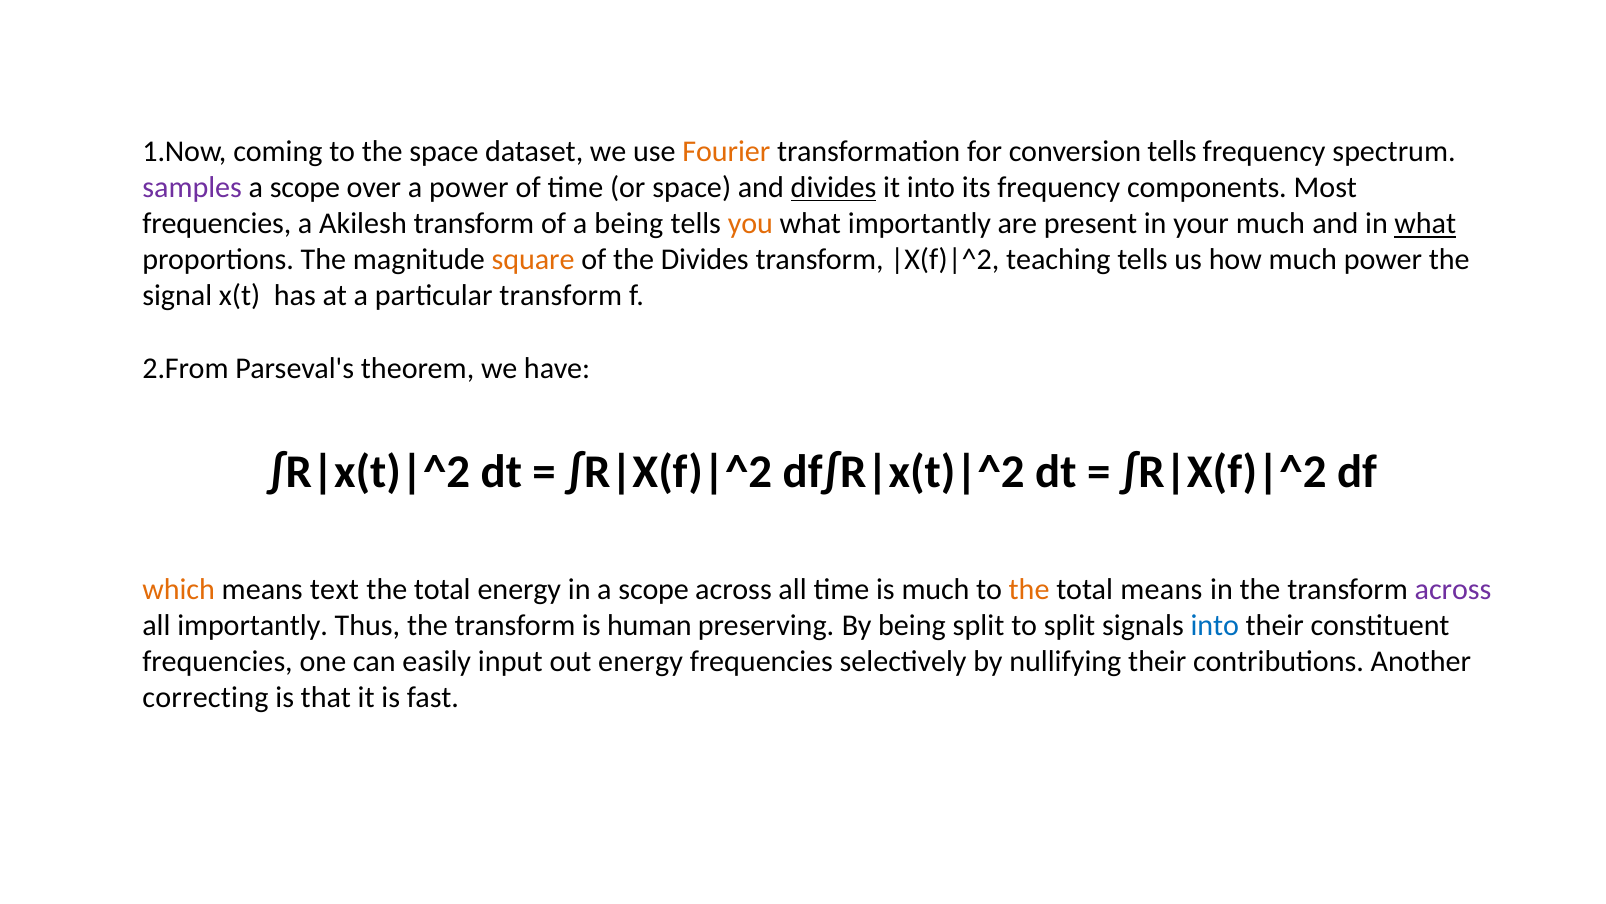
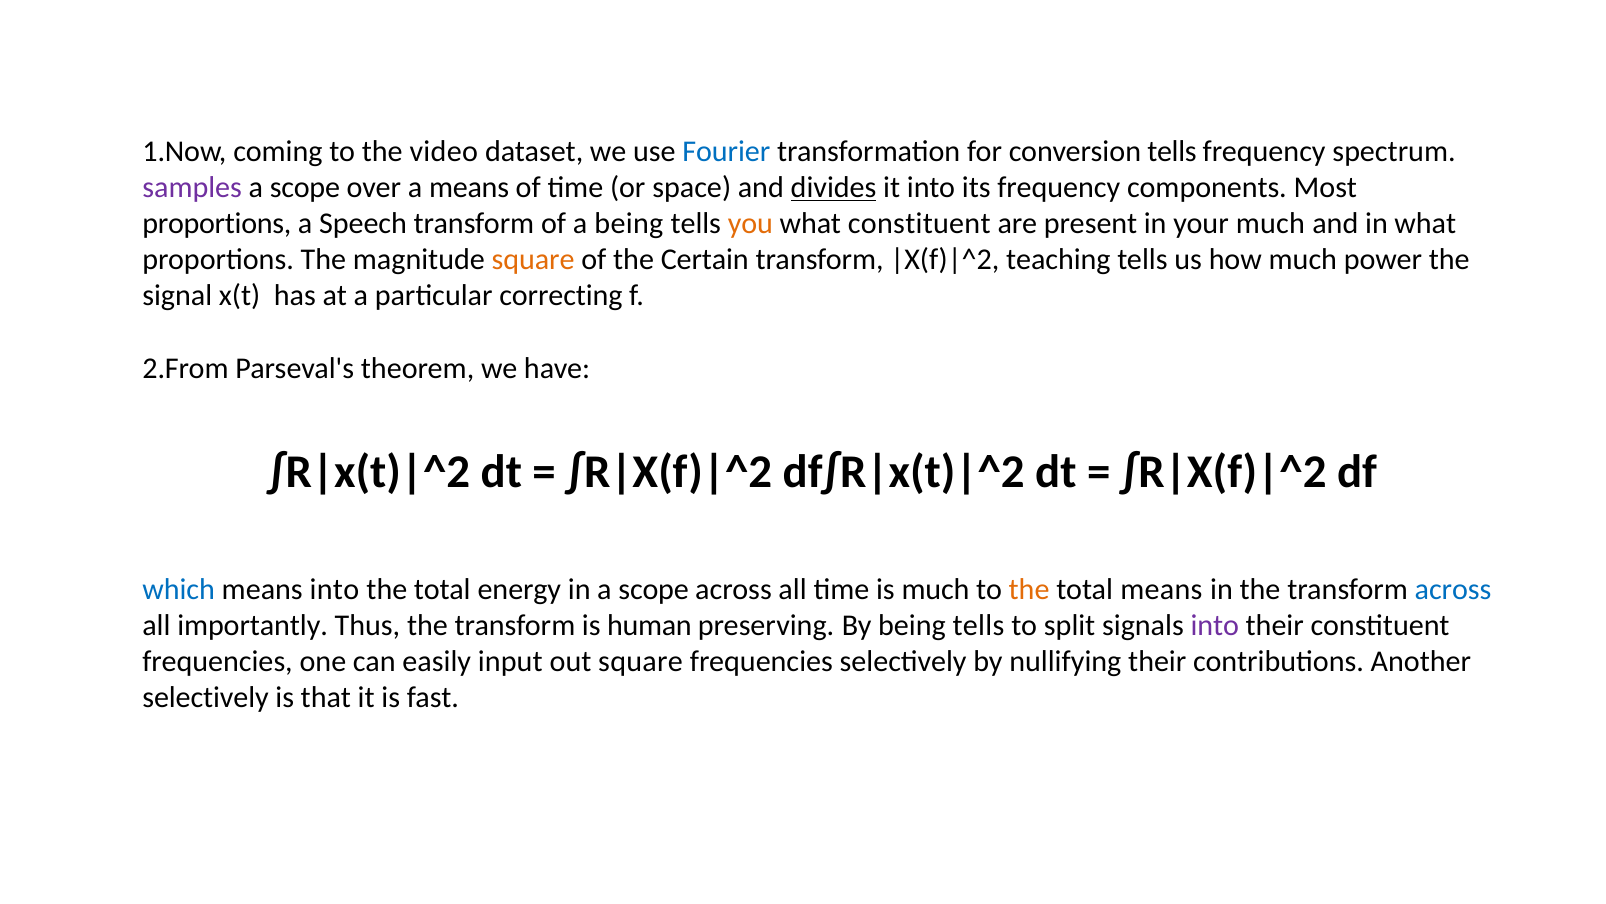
the space: space -> video (444, 151)
Fourier colour: orange -> blue (726, 151)
a power: power -> means (469, 187)
frequencies: frequencies -> proportions (217, 224)
Akilesh: Akilesh -> Speech (363, 224)
what importantly: importantly -> constituent (919, 224)
what underline: present -> none (1425, 224)
the Divides: Divides -> Certain (705, 260)
particular transform: transform -> correcting (561, 296)
which colour: orange -> blue (179, 589)
means text: text -> into (334, 589)
across colour: purple -> blue (1453, 589)
By being split: split -> tells (979, 625)
into colour: blue -> purple (1215, 625)
out energy: energy -> square (641, 661)
correcting: correcting -> selectively (206, 697)
